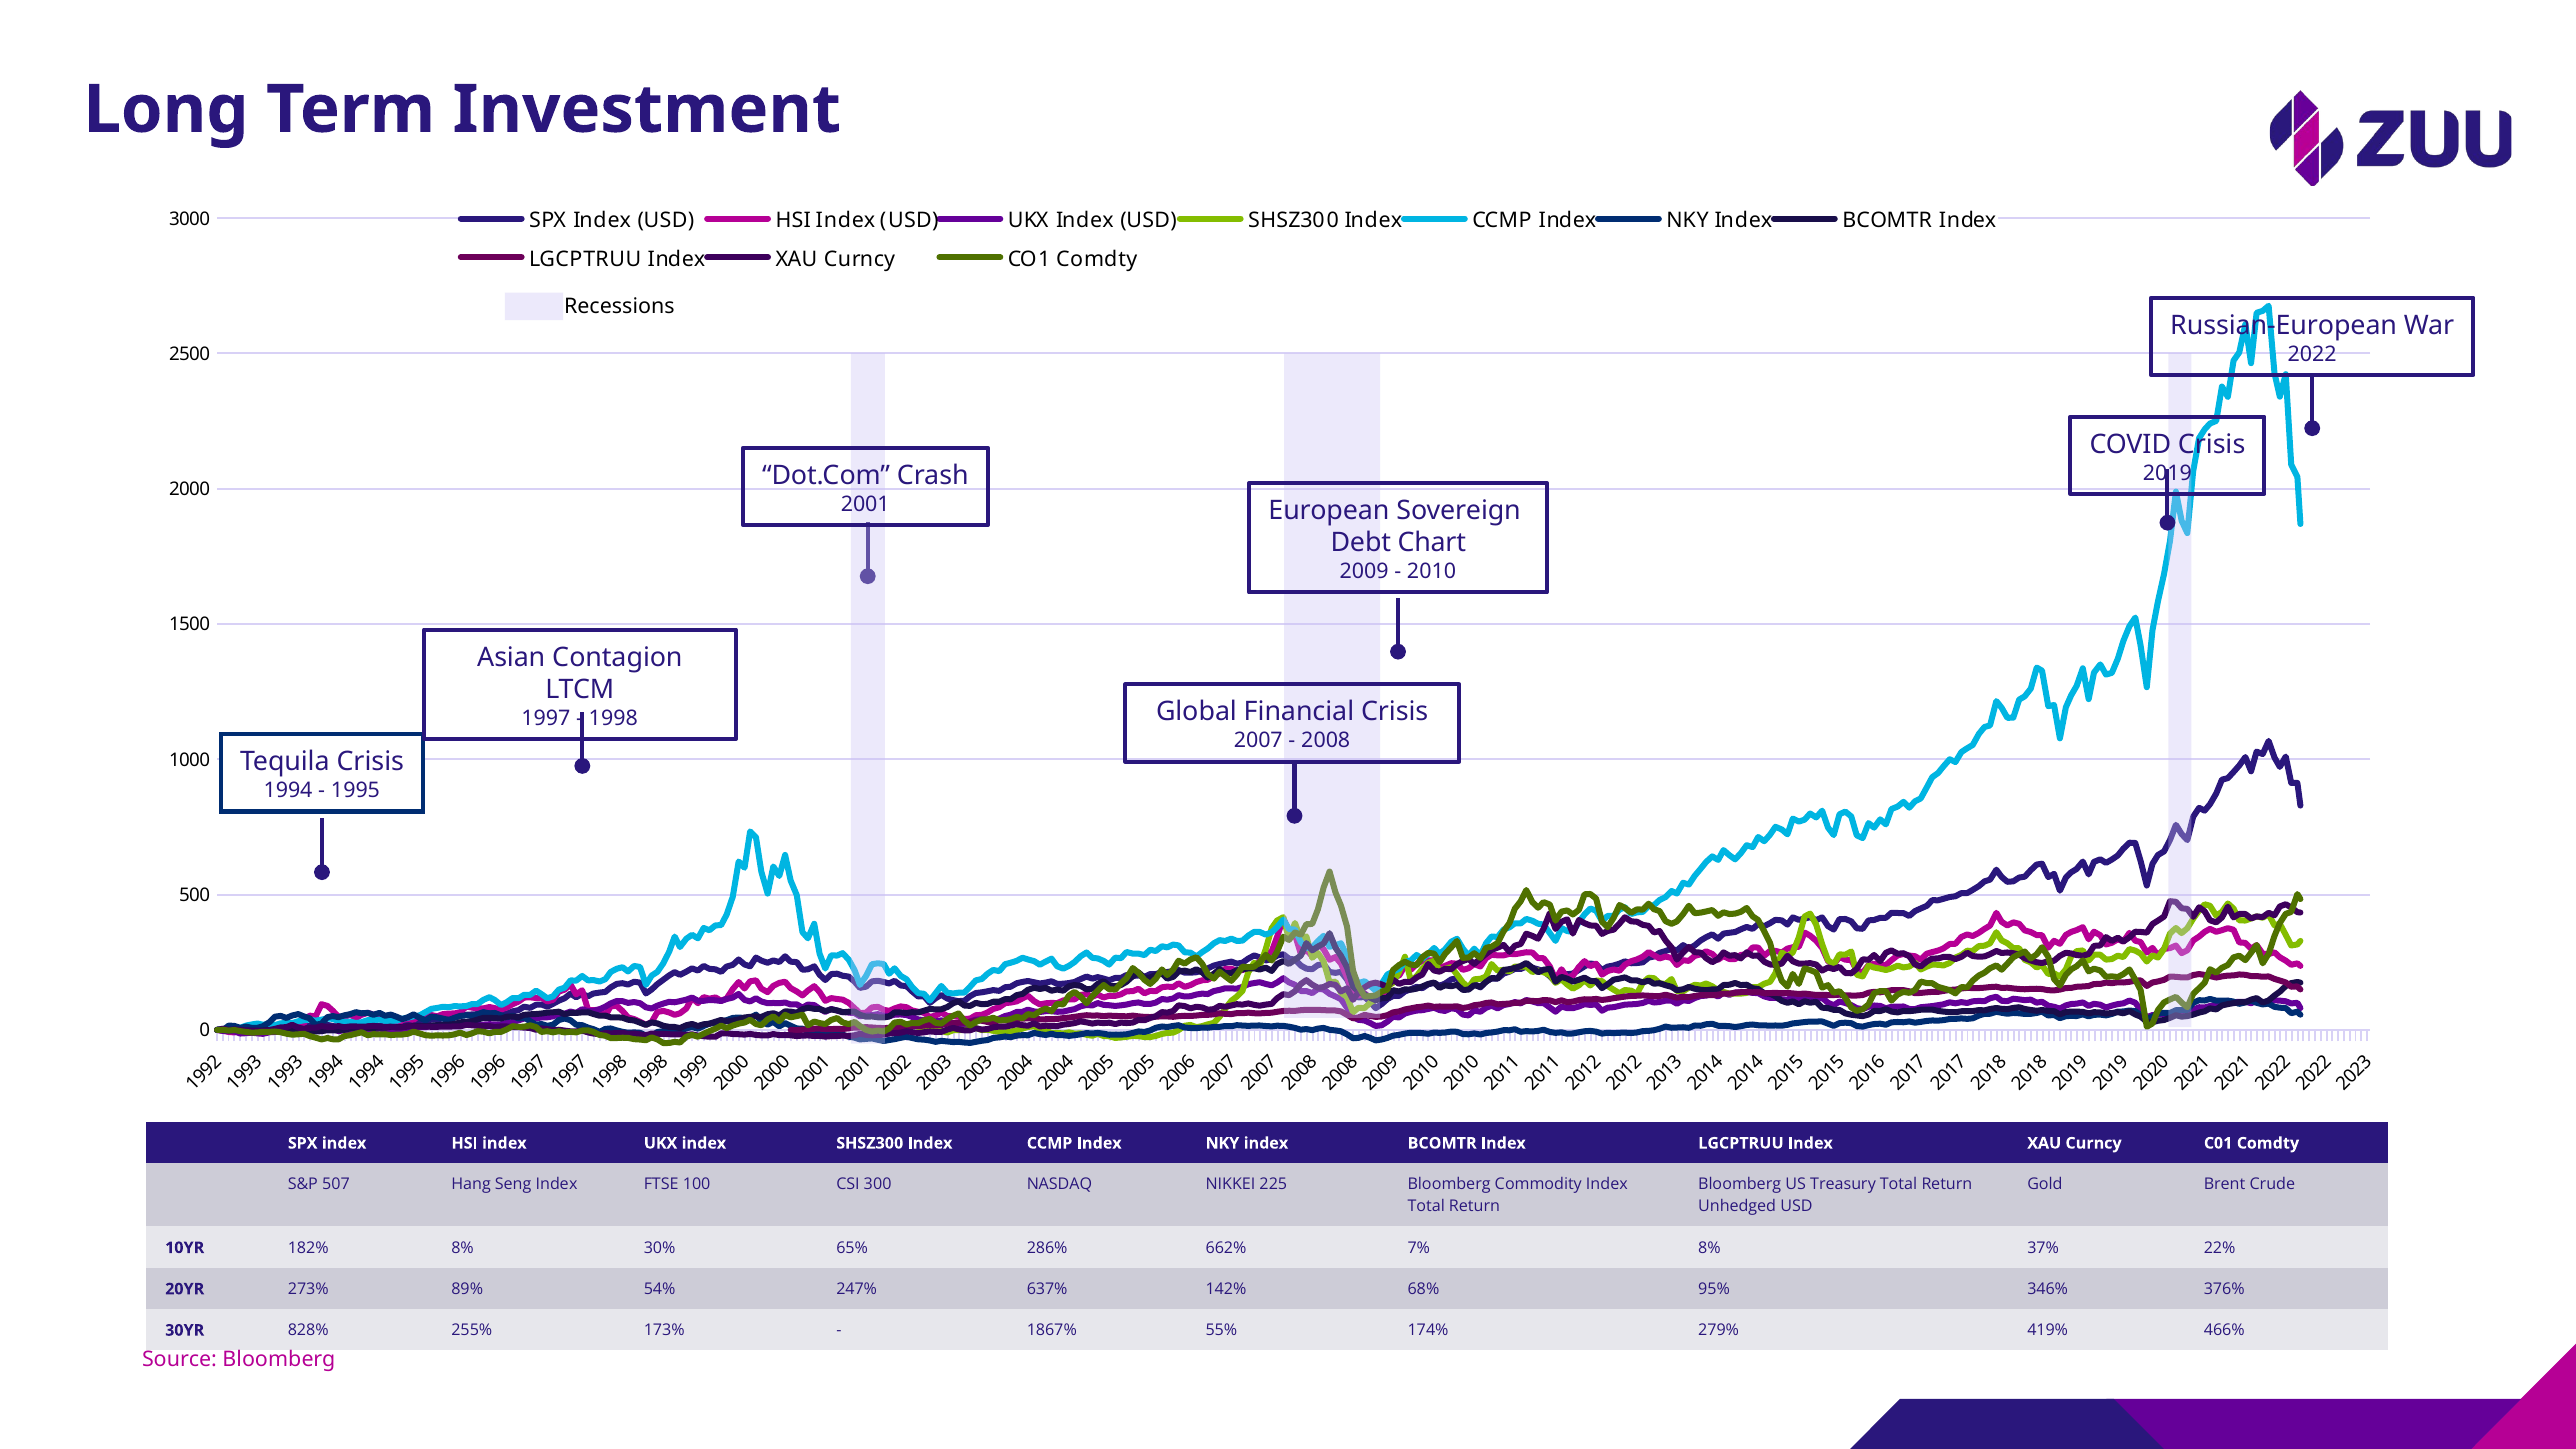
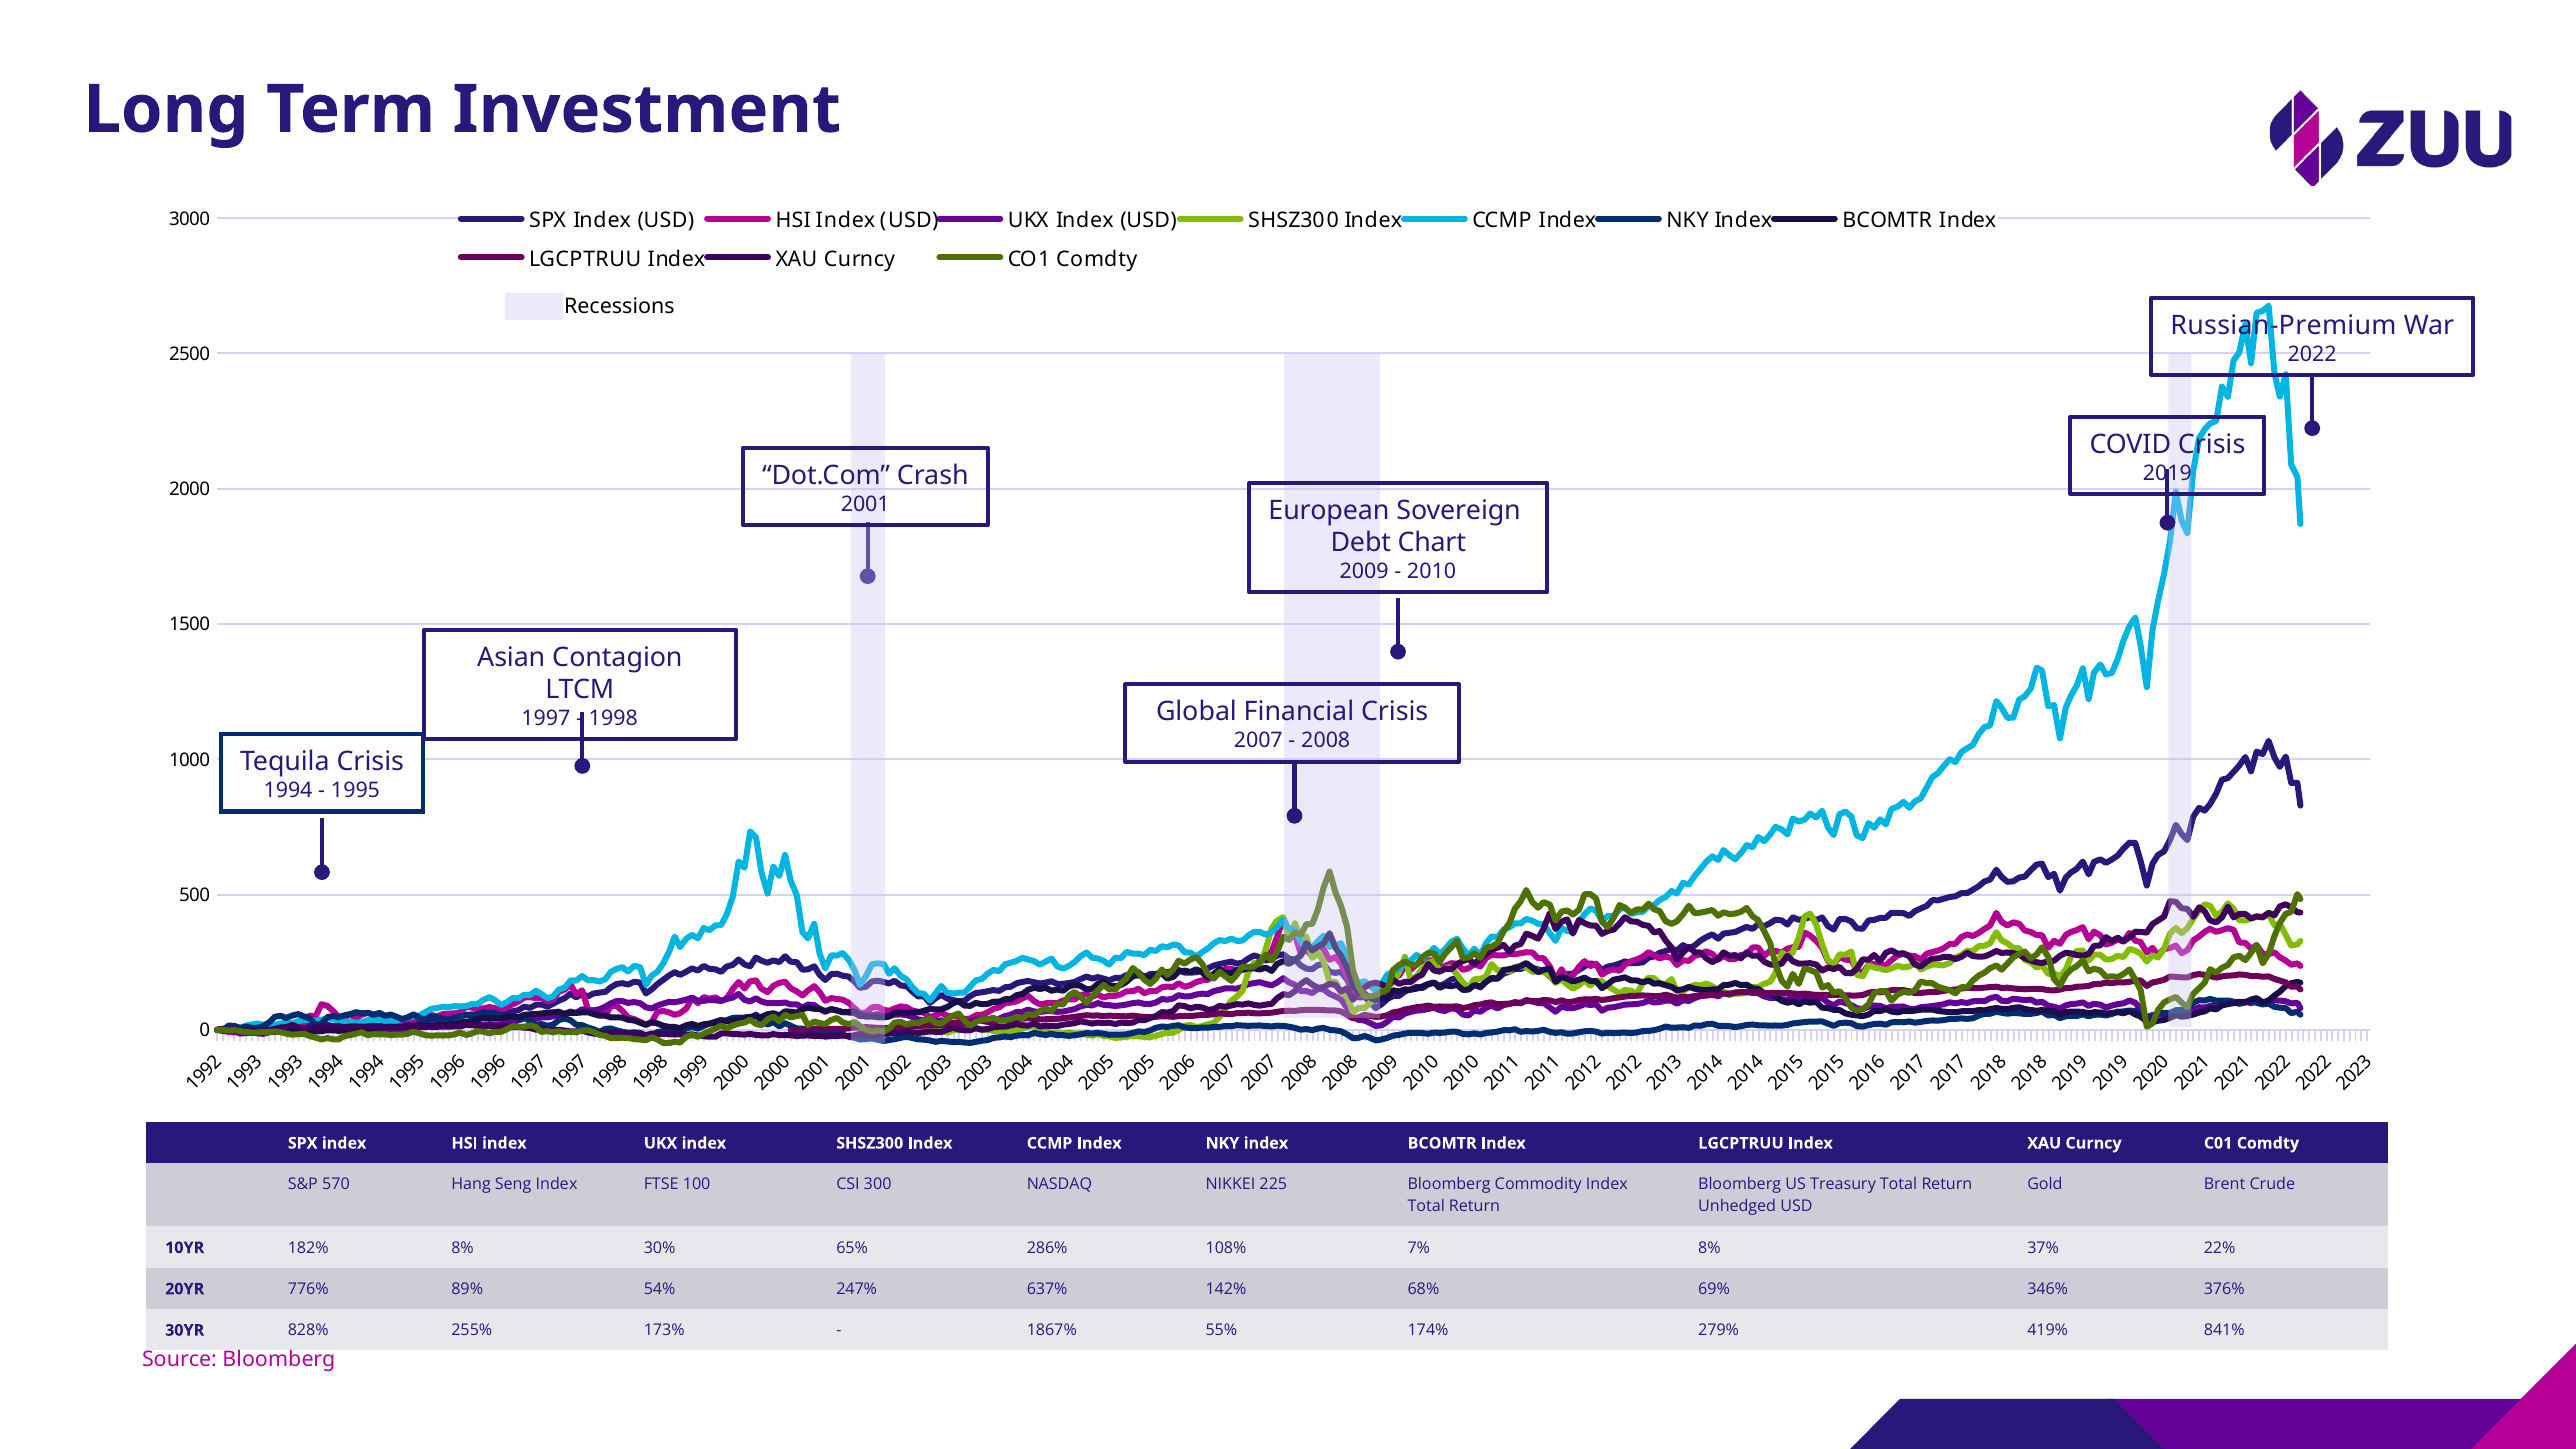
Russian-European: Russian-European -> Russian-Premium (2283, 325)
507: 507 -> 570 (336, 1185)
662%: 662% -> 108% (1226, 1248)
273%: 273% -> 776% (308, 1289)
95%: 95% -> 69% (1714, 1289)
466%: 466% -> 841% (2224, 1330)
